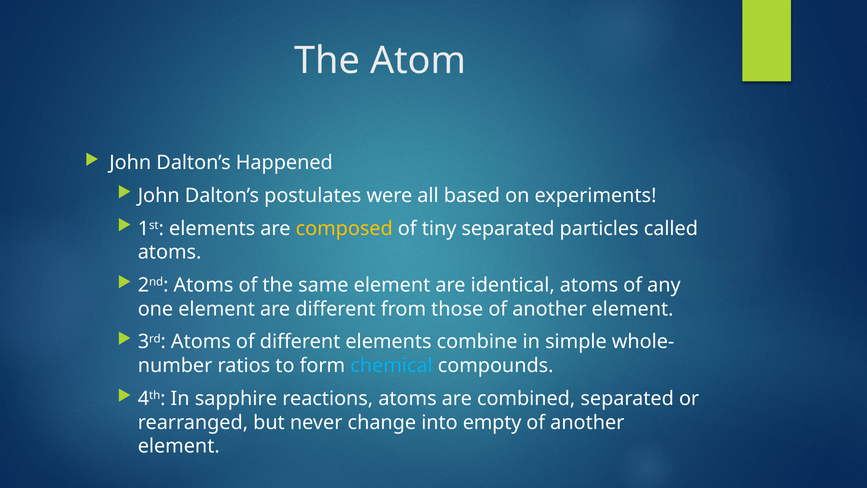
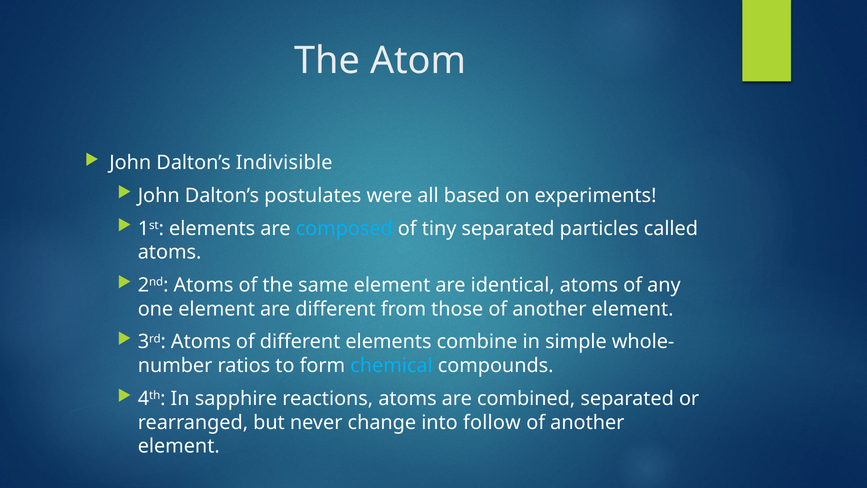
Happened: Happened -> Indivisible (284, 163)
composed colour: yellow -> light blue (344, 228)
empty: empty -> follow (492, 422)
